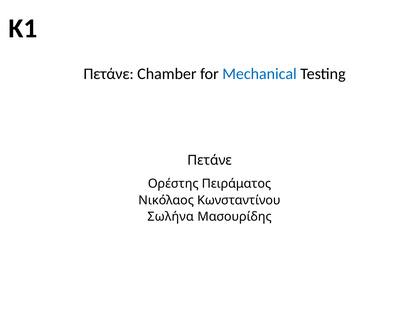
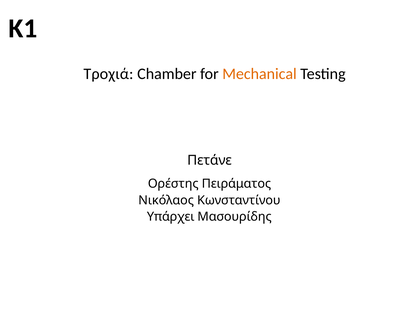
Πετάνε: Πετάνε -> Τροχιά (108, 74)
Mechanical colour: blue -> orange (260, 74)
Σωλήνα: Σωλήνα -> Υπάρχει (171, 217)
